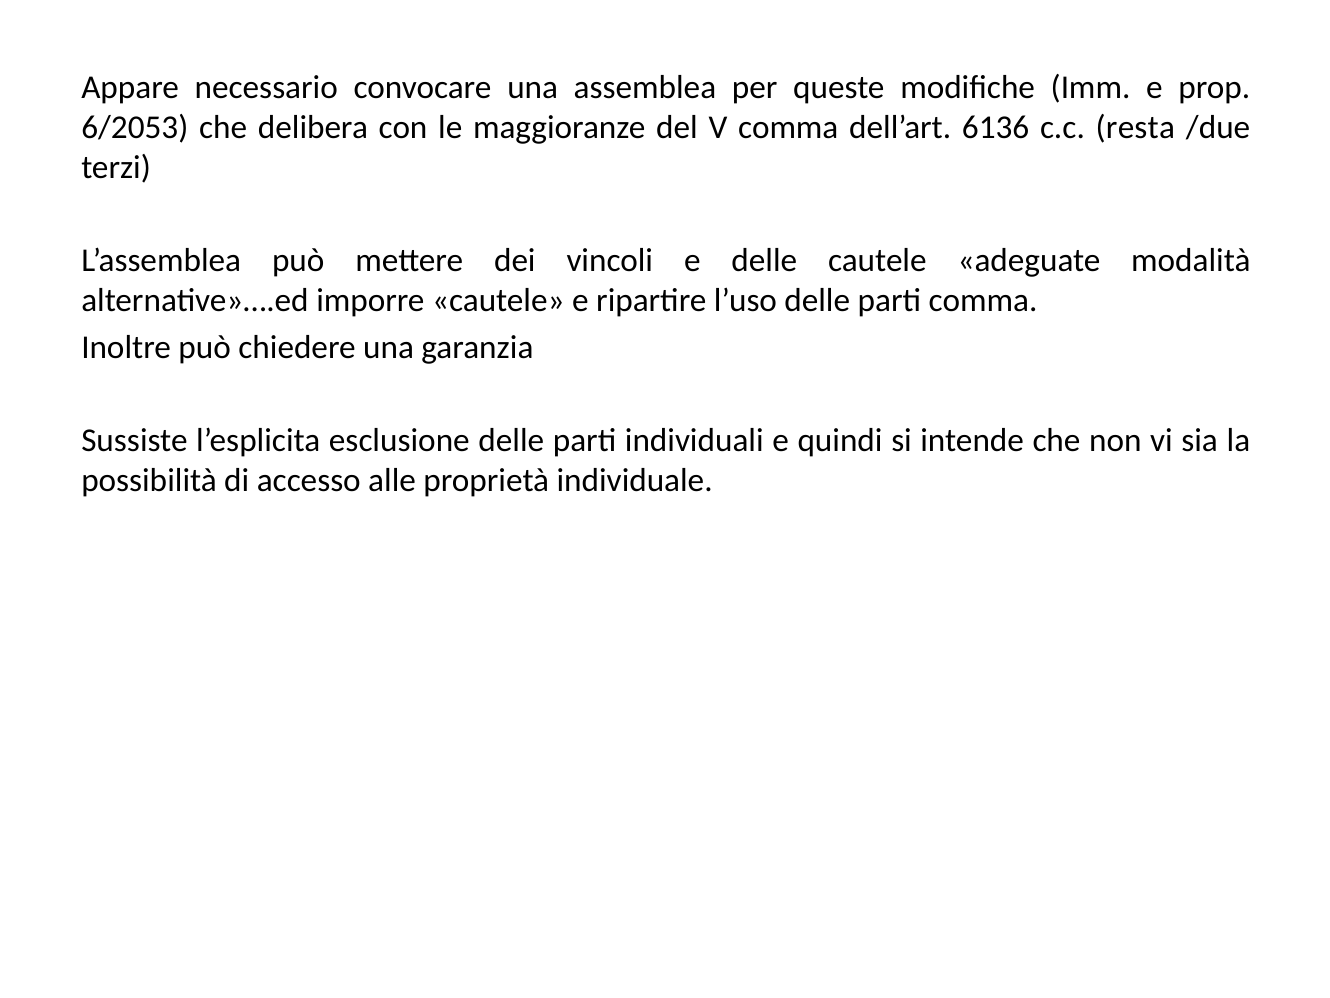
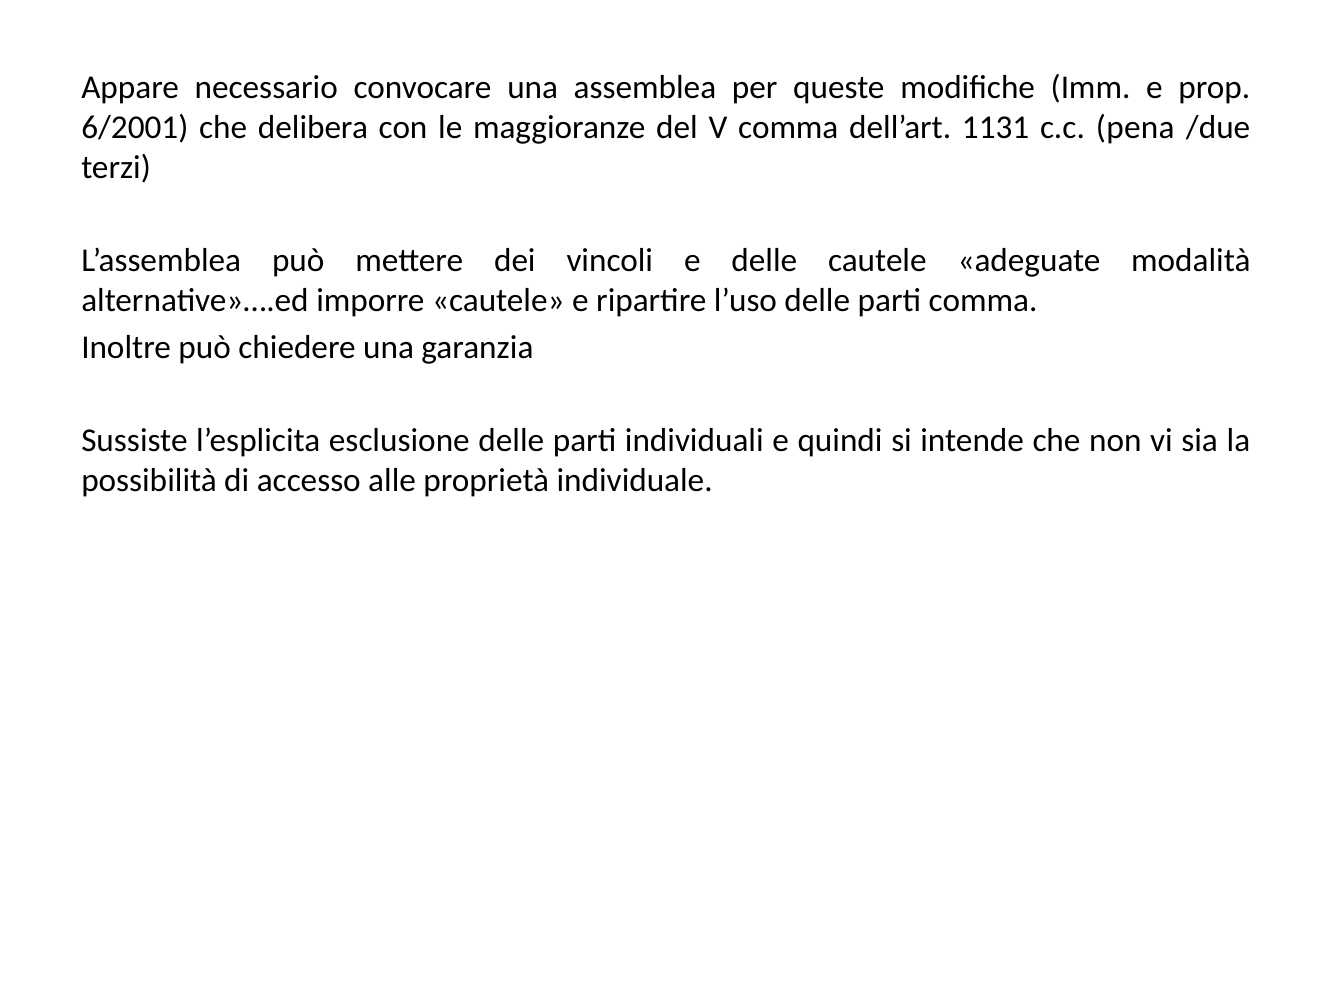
6/2053: 6/2053 -> 6/2001 (135, 128)
6136: 6136 -> 1131 (996, 128)
resta: resta -> pena (1135, 128)
